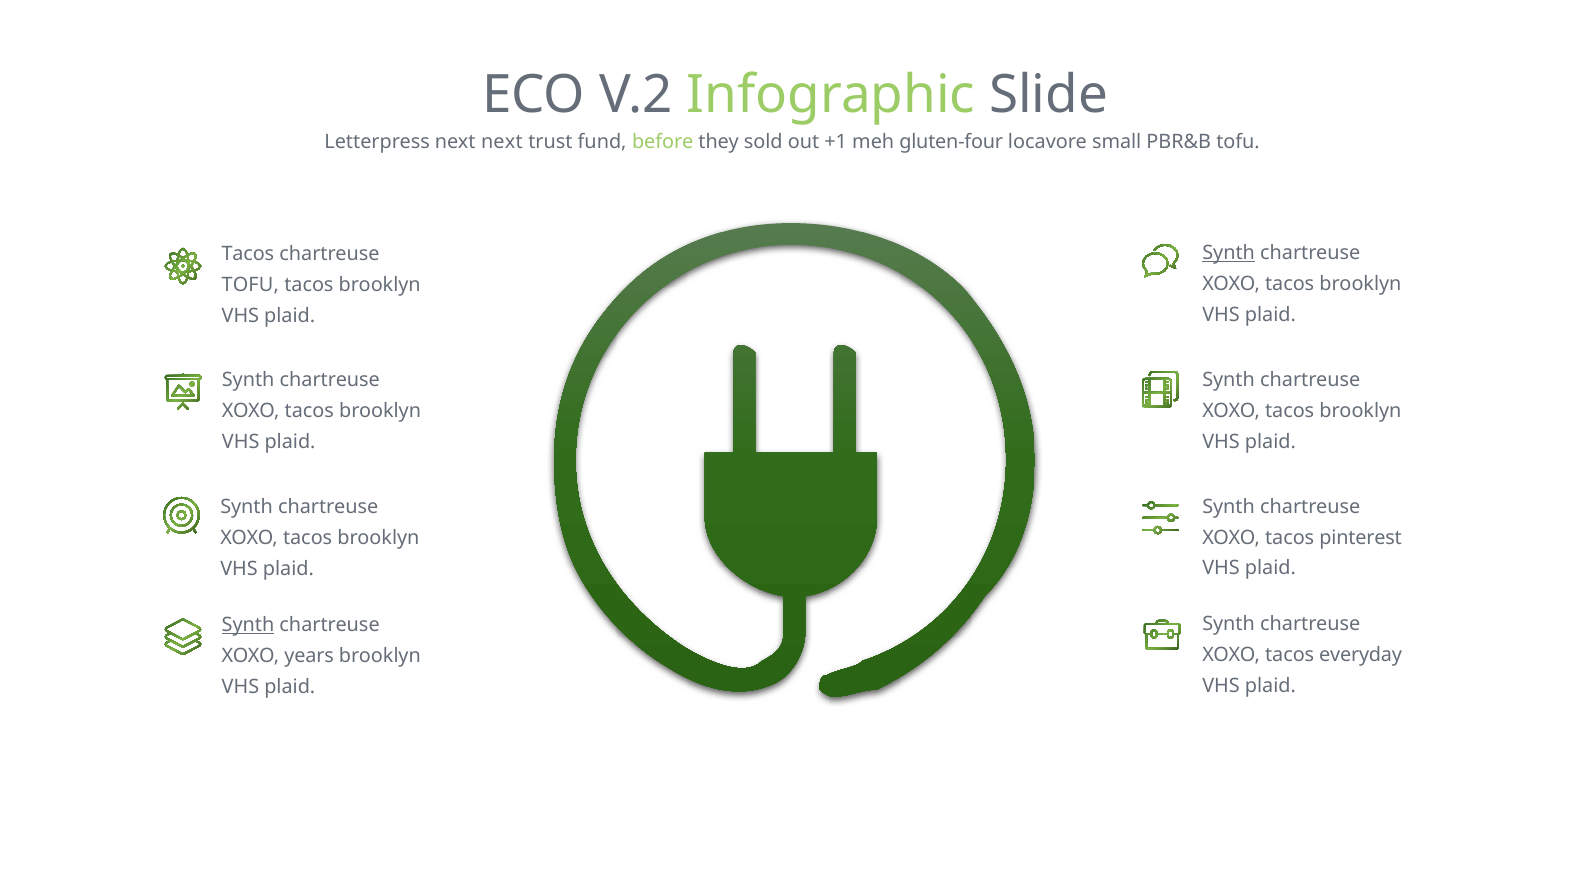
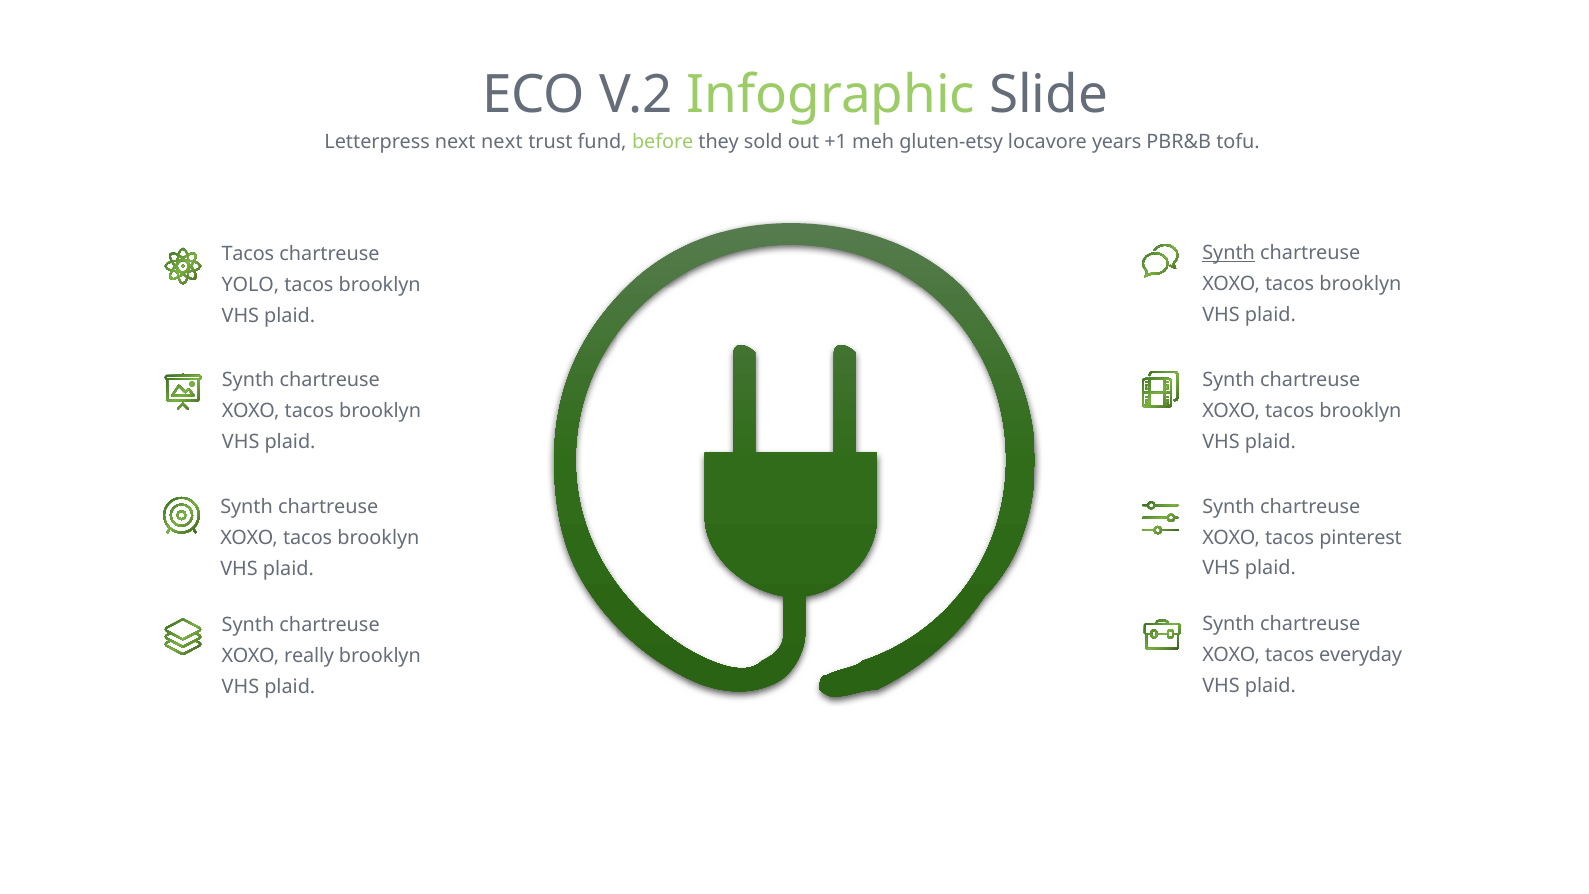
gluten-four: gluten-four -> gluten-etsy (951, 141)
small: small -> years (1117, 141)
TOFU: TOFU -> YOLO (250, 285)
Synth underline: present -> none (248, 625)
years: years -> really (309, 656)
